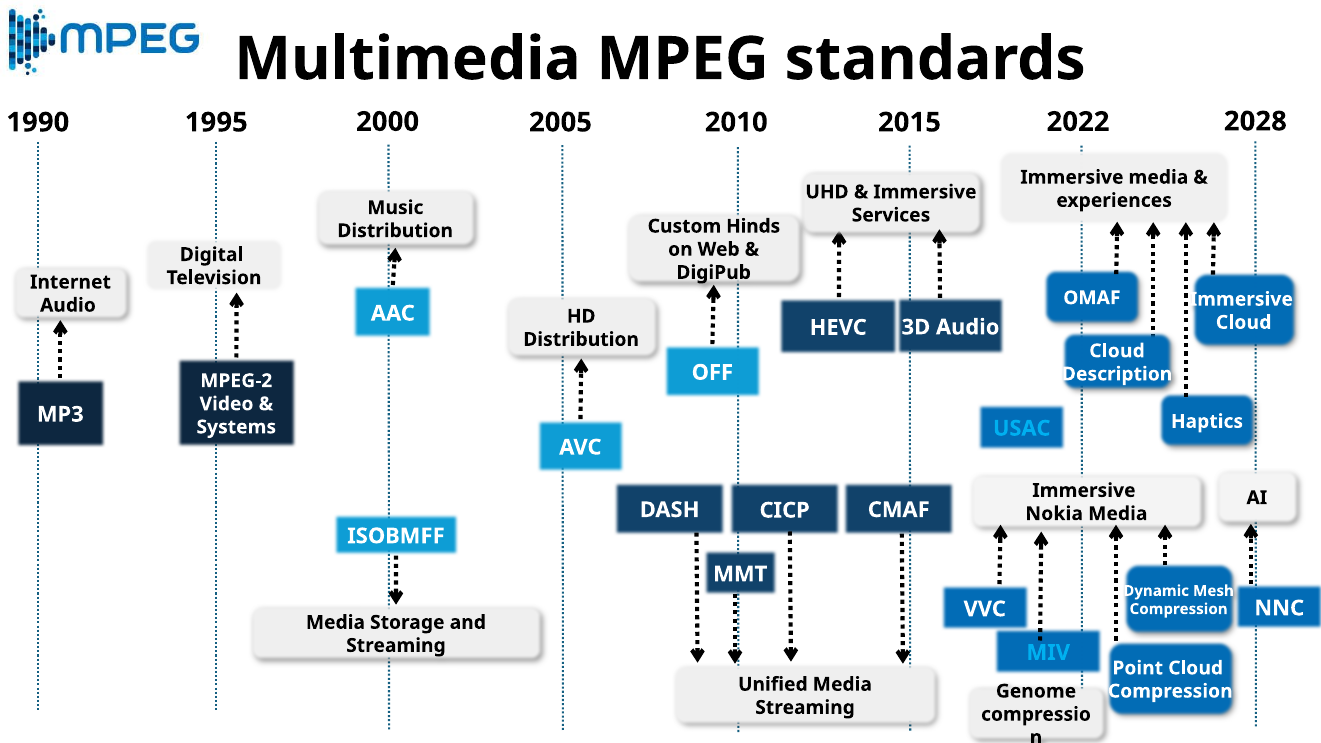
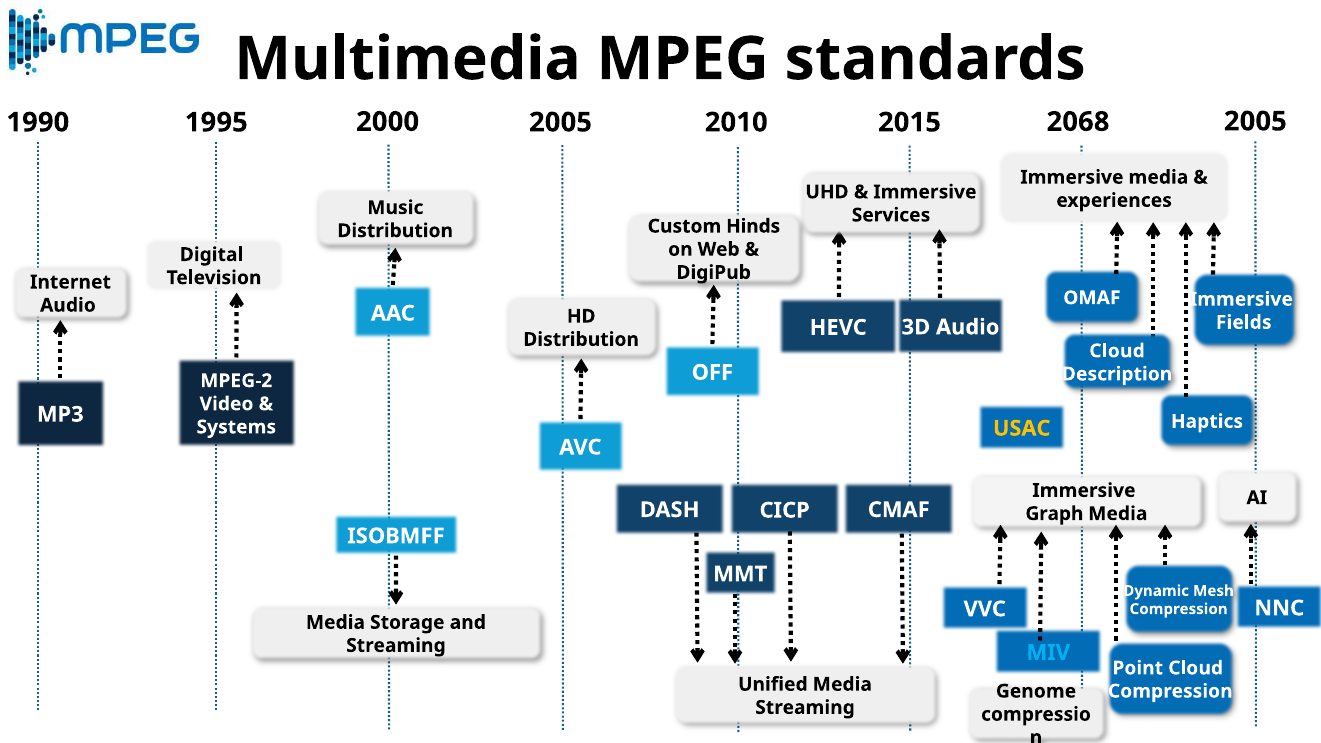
2028: 2028 -> 2005 (1255, 121)
2022: 2022 -> 2068 (1078, 122)
Cloud: Cloud -> Fields (1244, 322)
USAC colour: light blue -> yellow (1022, 428)
Nokia: Nokia -> Graph (1054, 514)
